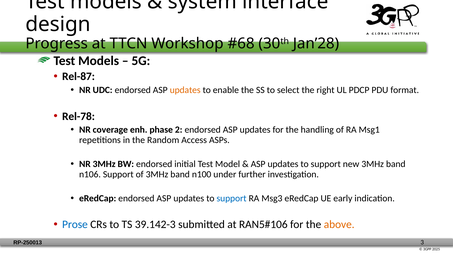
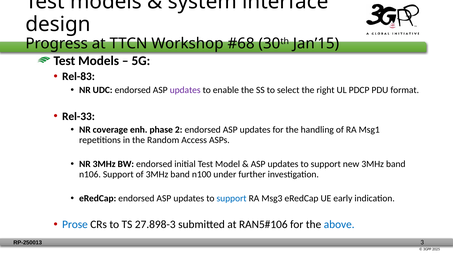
Jan’28: Jan’28 -> Jan’15 (316, 44)
Rel-87: Rel-87 -> Rel-83 (79, 77)
updates colour: orange -> purple (185, 90)
Rel-78: Rel-78 -> Rel-33 (79, 116)
39.142-3: 39.142-3 -> 27.898-3 (155, 224)
above colour: orange -> blue (339, 224)
